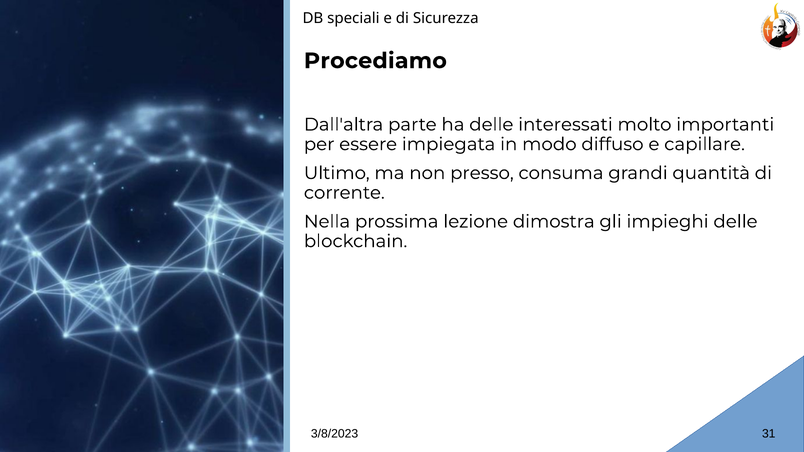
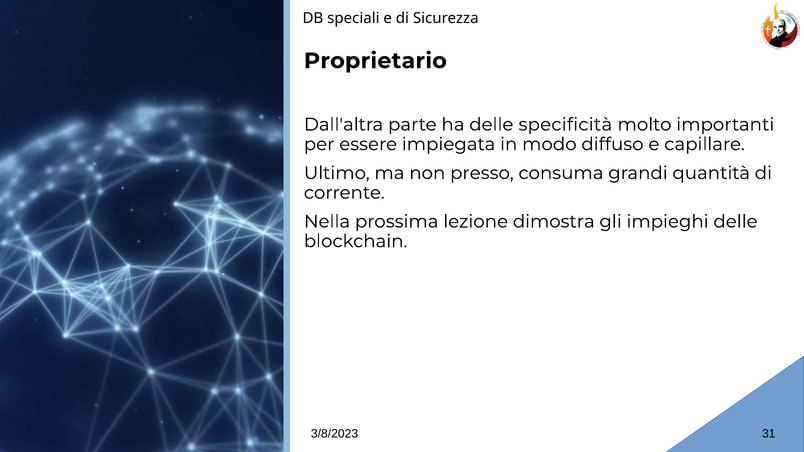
Procediamo: Procediamo -> Proprietario (375, 61)
interessati: interessati -> specificità (565, 125)
